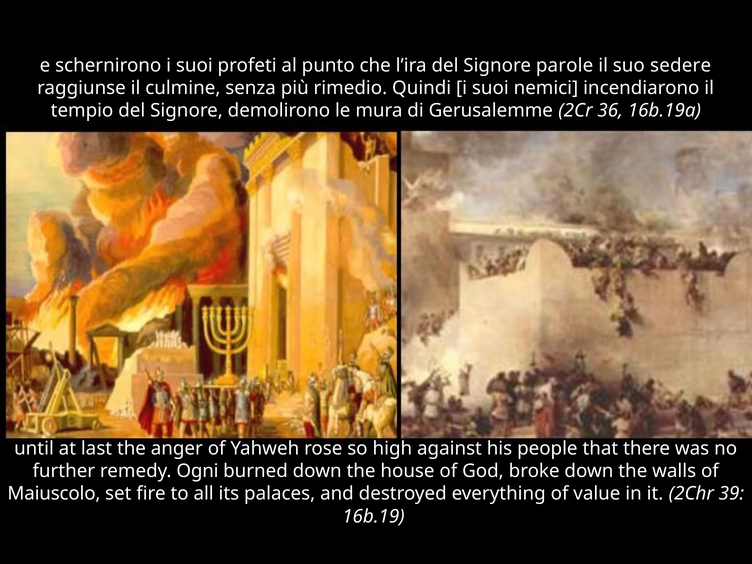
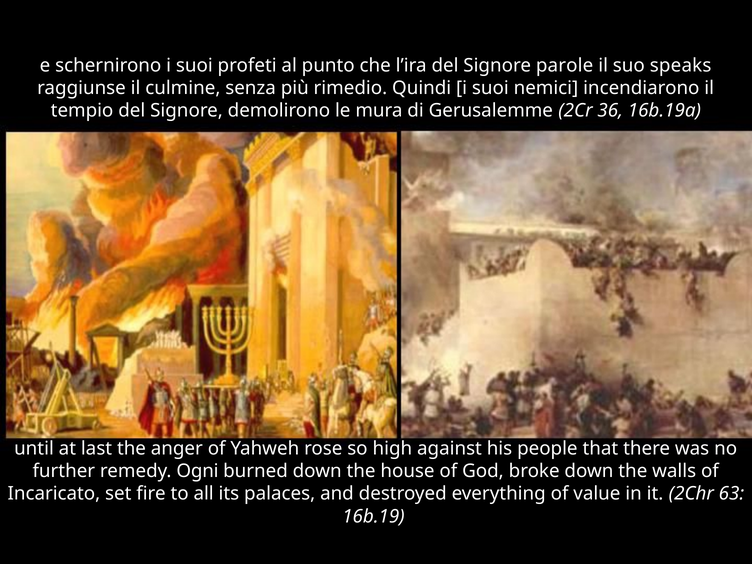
sedere: sedere -> speaks (681, 66)
Maiuscolo: Maiuscolo -> Incaricato (54, 494)
39: 39 -> 63 (732, 494)
